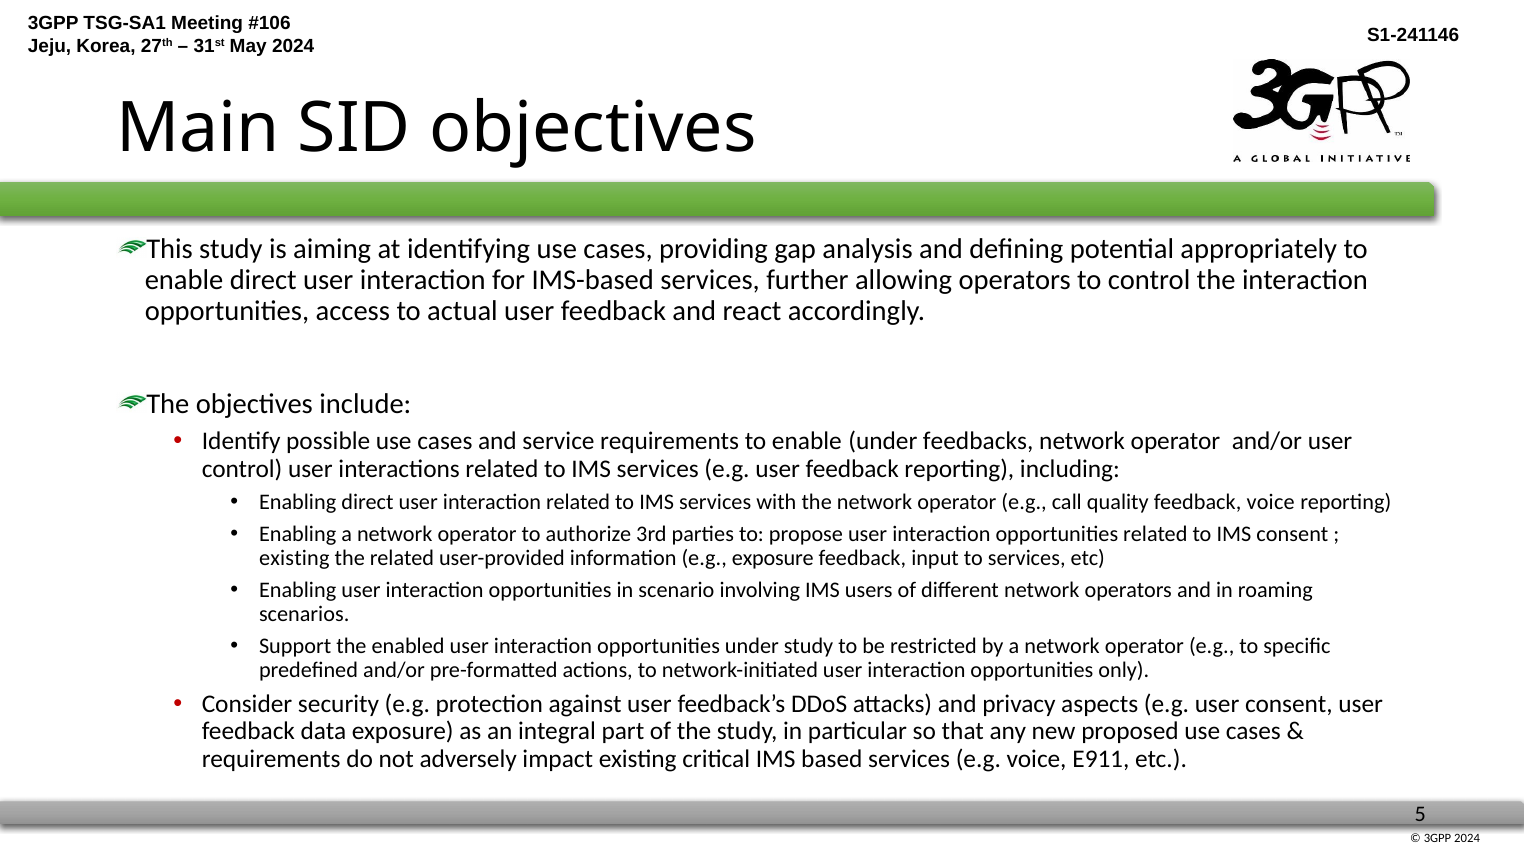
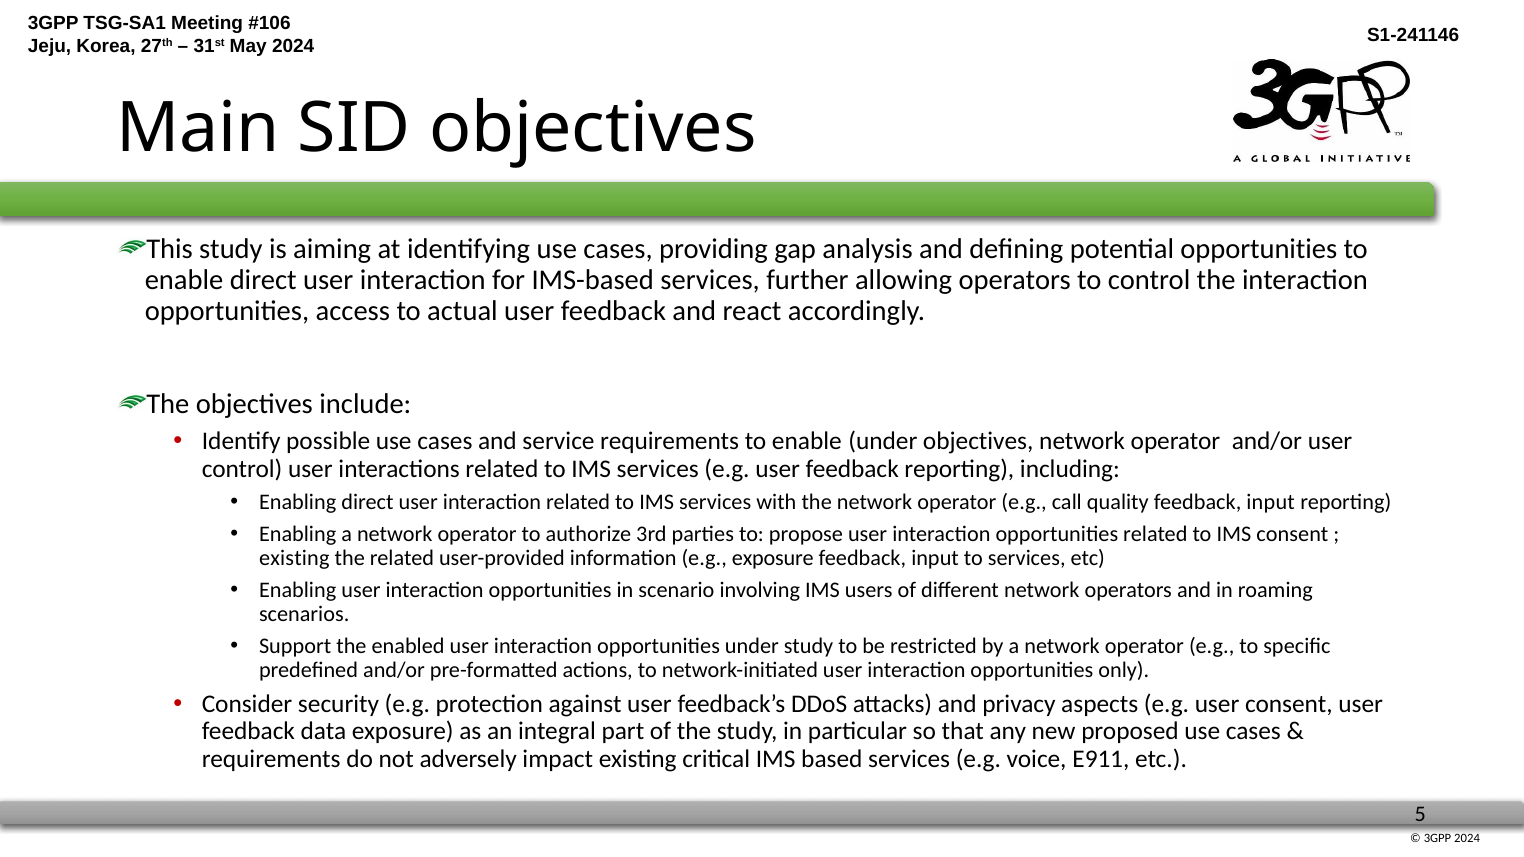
potential appropriately: appropriately -> opportunities (1259, 249)
under feedbacks: feedbacks -> objectives (978, 441)
quality feedback voice: voice -> input (1271, 503)
